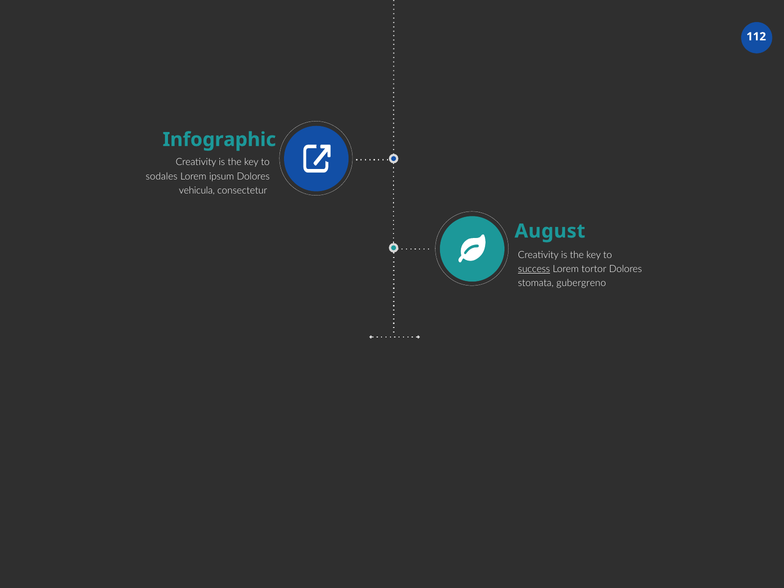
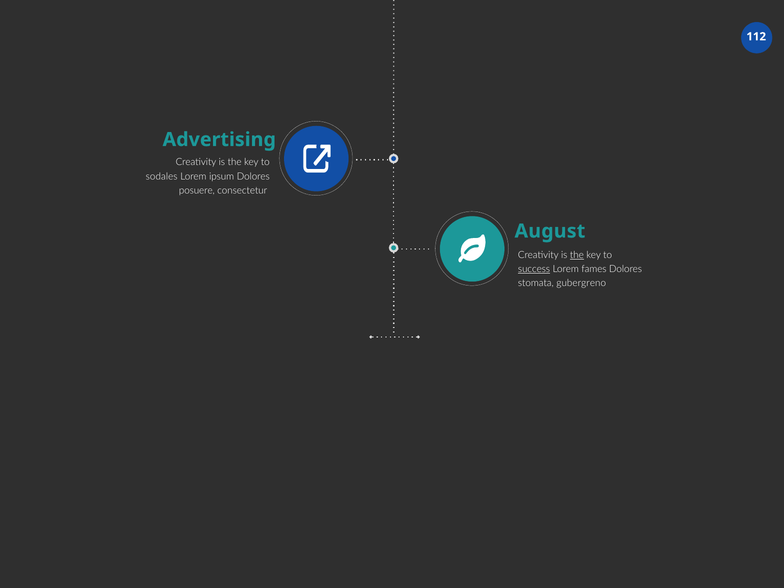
Infographic: Infographic -> Advertising (219, 140)
vehicula: vehicula -> posuere (197, 190)
the underline: none -> present (577, 255)
tortor: tortor -> fames (594, 269)
